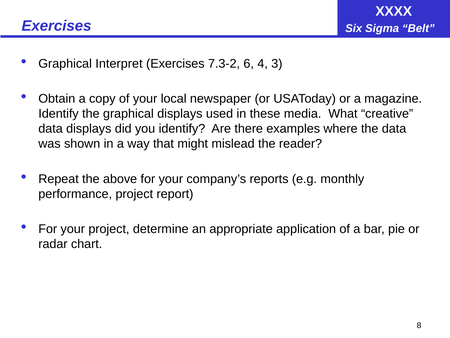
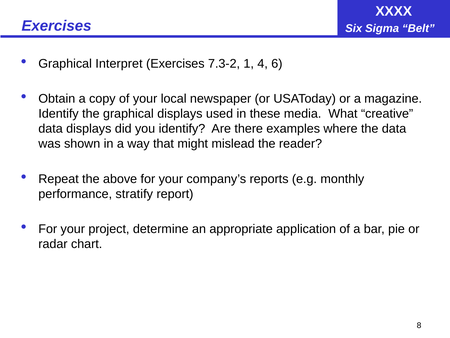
6: 6 -> 1 (249, 64)
3: 3 -> 6 (277, 64)
performance project: project -> stratify (134, 194)
